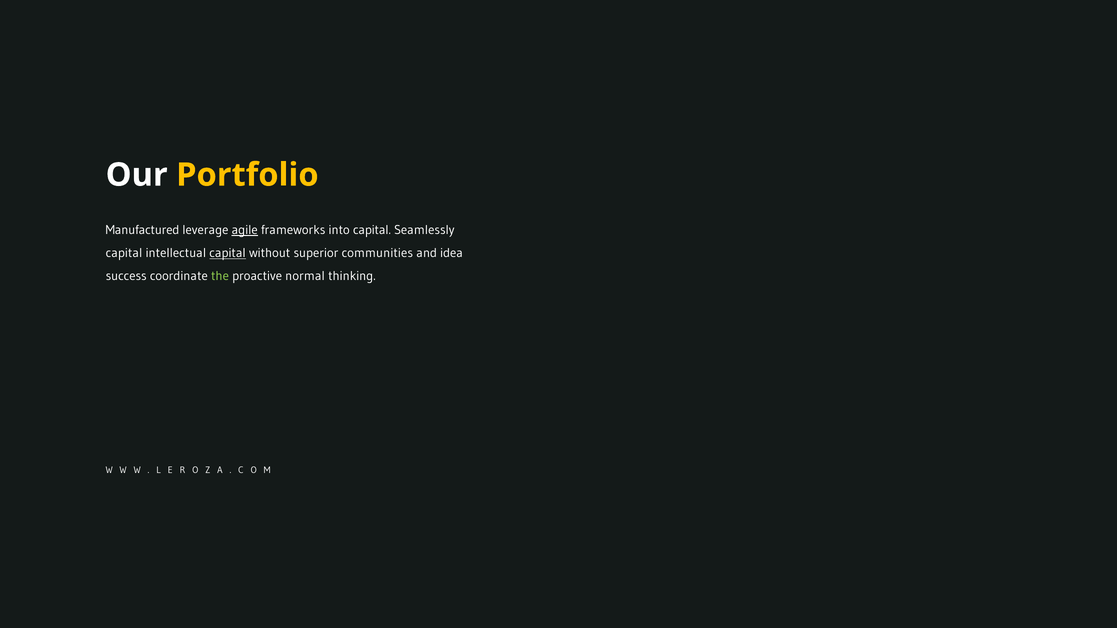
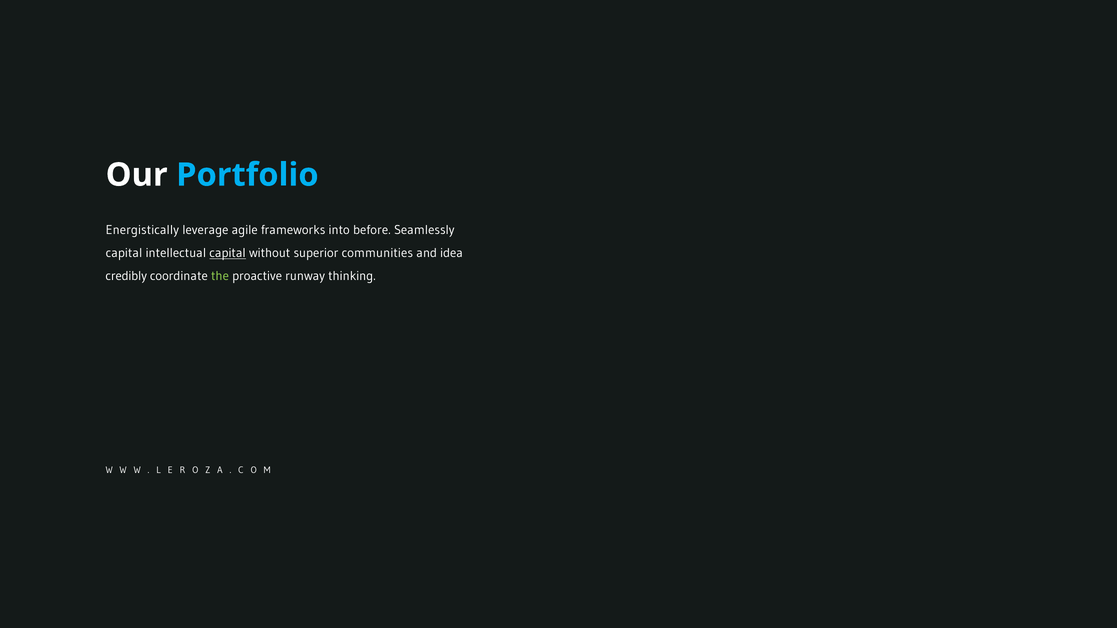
Portfolio colour: yellow -> light blue (247, 175)
Manufactured: Manufactured -> Energistically (142, 230)
agile underline: present -> none (245, 230)
into capital: capital -> before (372, 230)
success: success -> credibly (126, 276)
normal: normal -> runway (305, 276)
